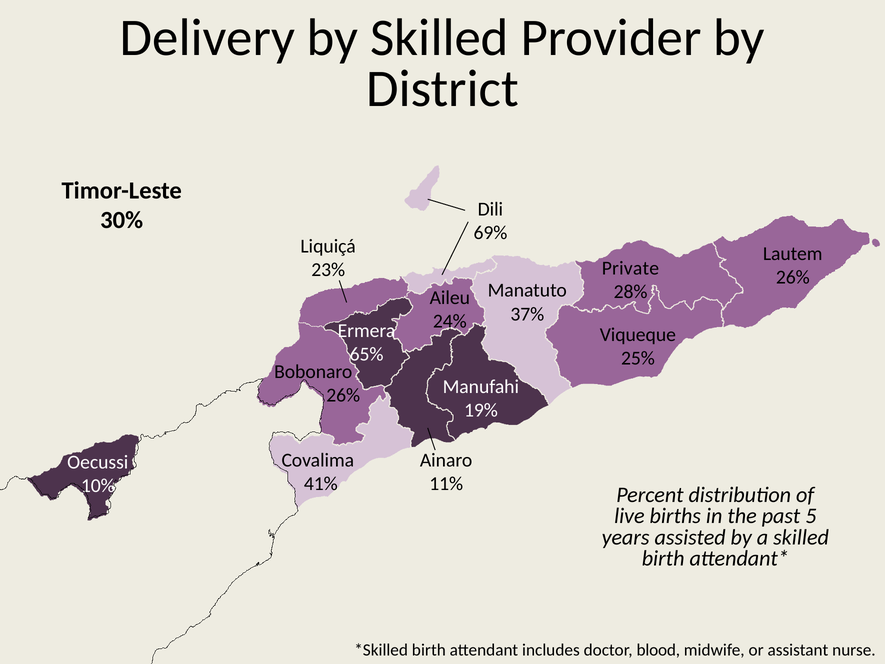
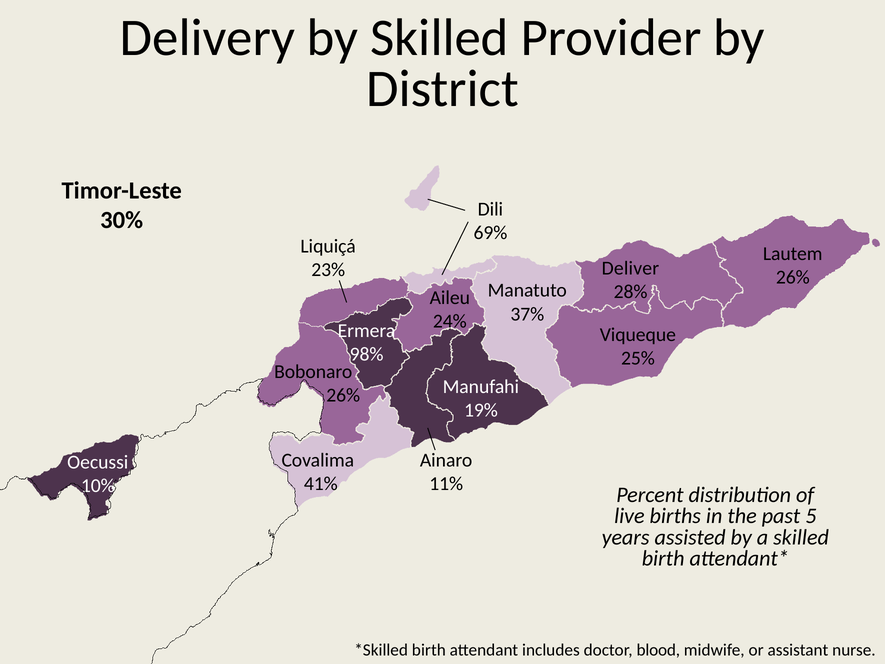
Private: Private -> Deliver (630, 268)
65%: 65% -> 98% (367, 354)
